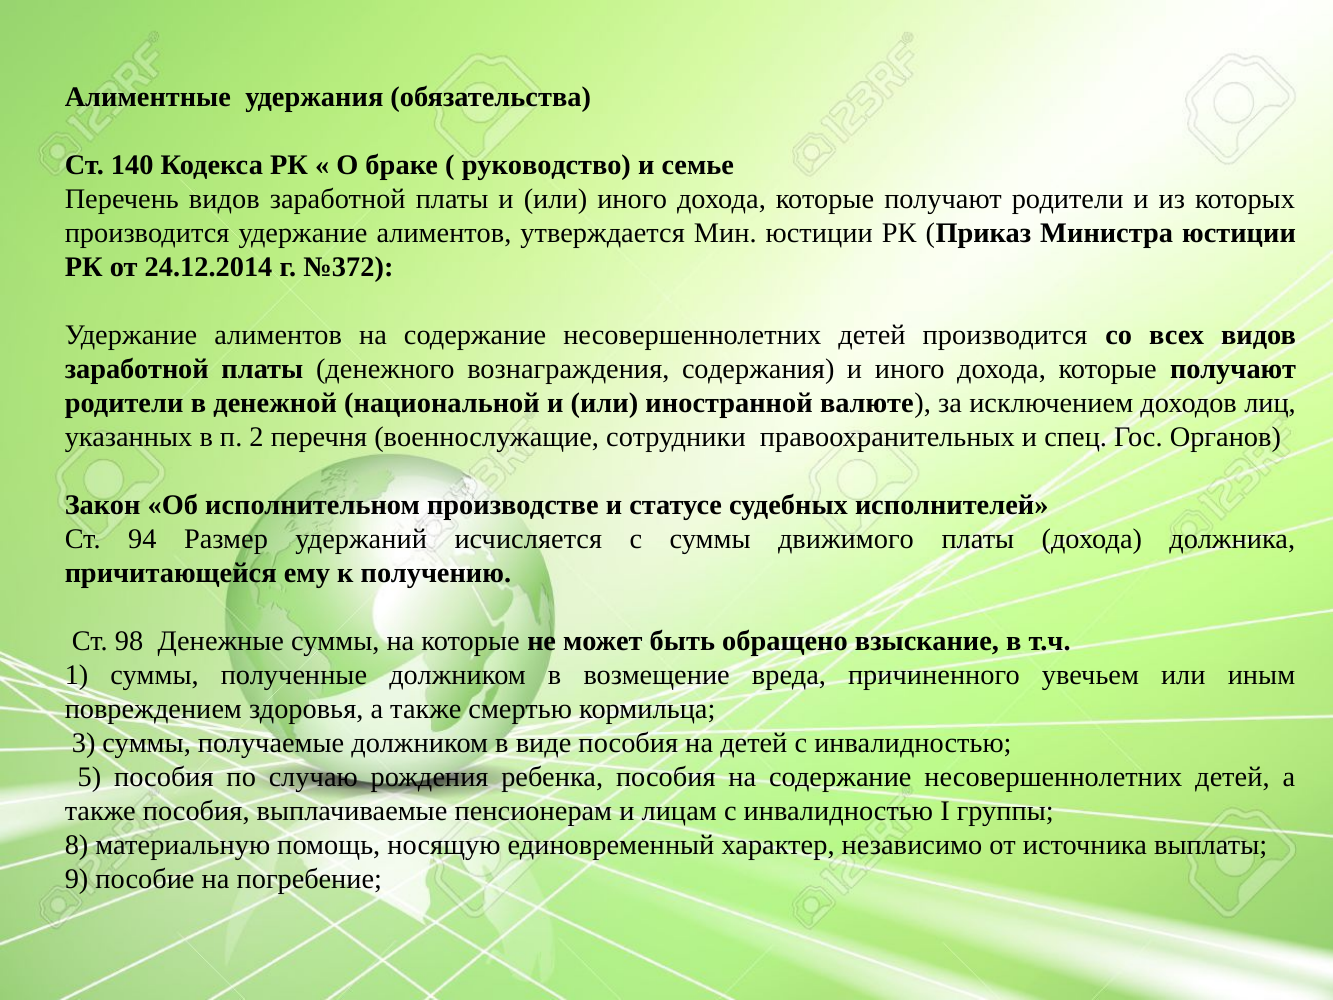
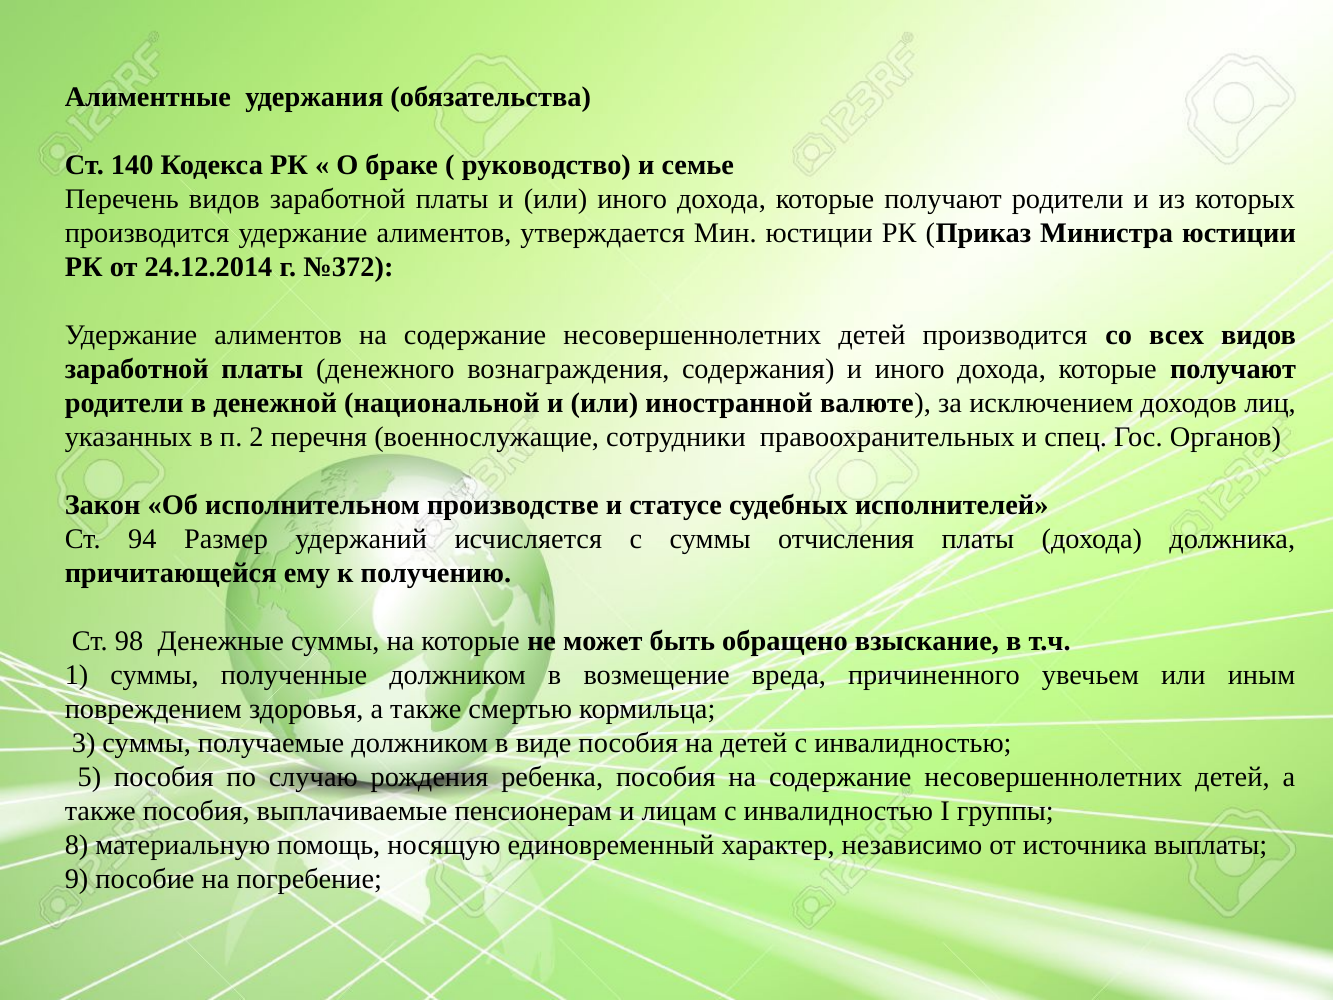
движимого: движимого -> отчисления (846, 539)
